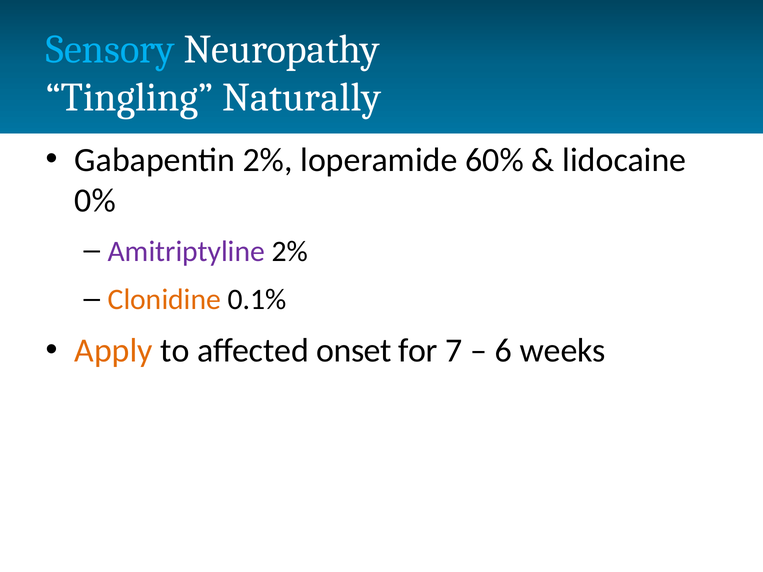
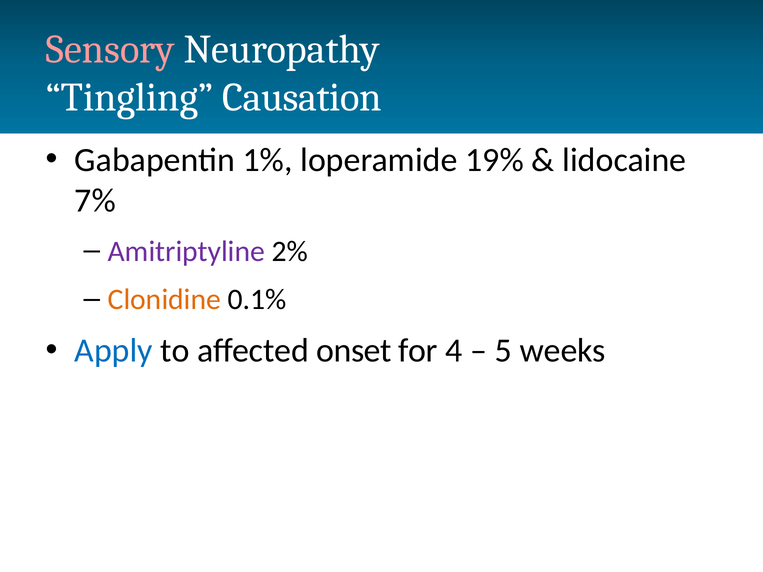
Sensory colour: light blue -> pink (110, 49)
Naturally: Naturally -> Causation (302, 98)
Gabapentin 2%: 2% -> 1% (268, 160)
60%: 60% -> 19% (494, 160)
0%: 0% -> 7% (95, 201)
Apply colour: orange -> blue (114, 351)
7: 7 -> 4 (454, 351)
6: 6 -> 5 (503, 351)
